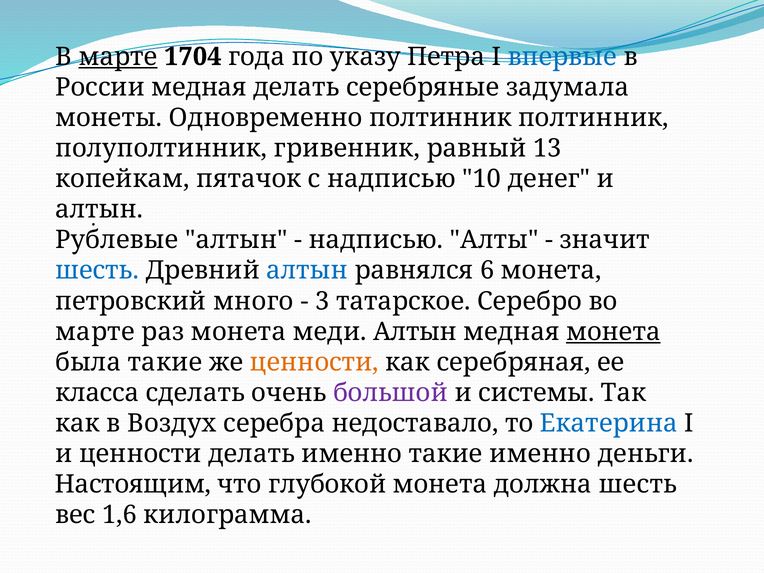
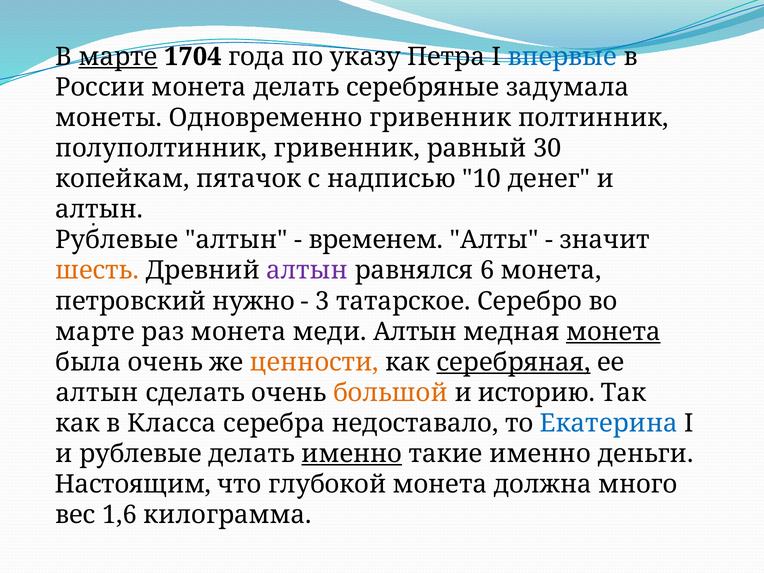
России медная: медная -> монета (199, 87)
Одновременно полтинник: полтинник -> гривенник (440, 118)
13: 13 -> 30 (547, 148)
надписью: надписью -> временем (376, 240)
шесть colour: blue -> orange (97, 271)
алтын colour: blue -> purple (307, 271)
много: много -> нужно (254, 301)
была такие: такие -> очень (165, 362)
серебряная underline: none -> present (514, 362)
класса: класса -> алтын (97, 393)
большой colour: purple -> orange (391, 393)
системы: системы -> историю (536, 393)
Воздух: Воздух -> Класса (172, 423)
и ценности: ценности -> рублевые (140, 454)
именно underline: none -> present (352, 454)
должна шесть: шесть -> много (638, 484)
